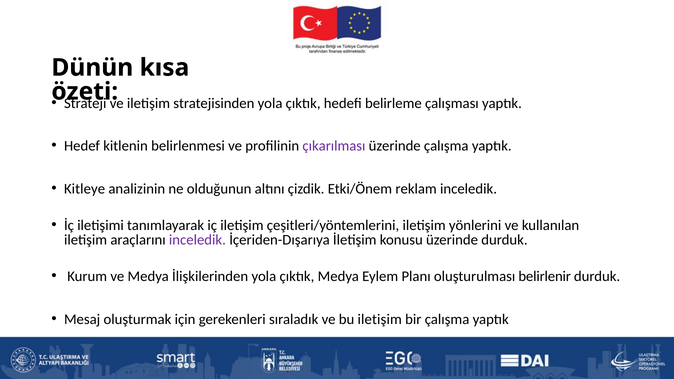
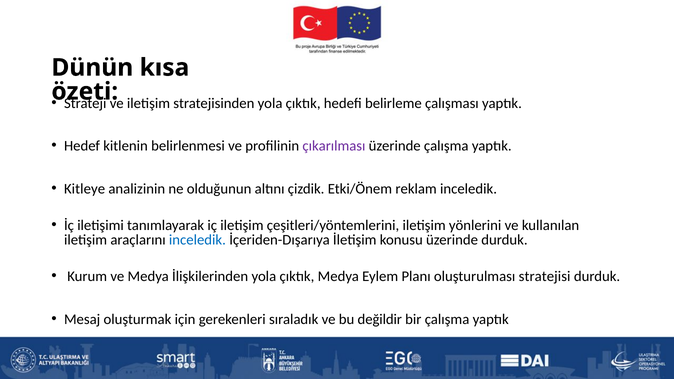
inceledik colour: purple -> blue (197, 240)
belirlenir: belirlenir -> stratejisi (545, 276)
bu iletişim: iletişim -> değildir (380, 319)
